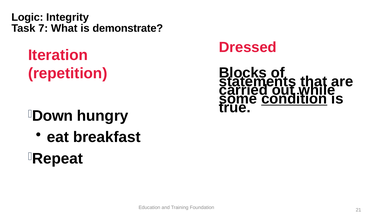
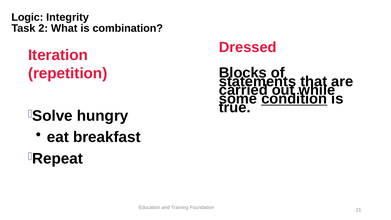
7: 7 -> 2 (43, 28)
demonstrate: demonstrate -> combination (128, 28)
Down: Down -> Solve (52, 116)
